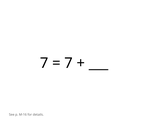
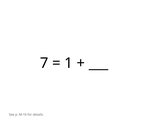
7: 7 -> 1 (69, 63)
